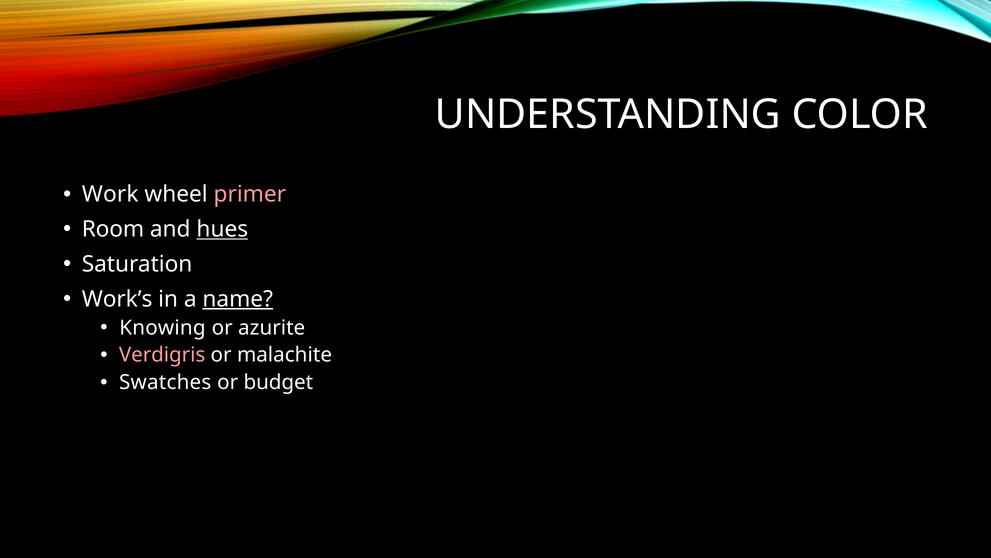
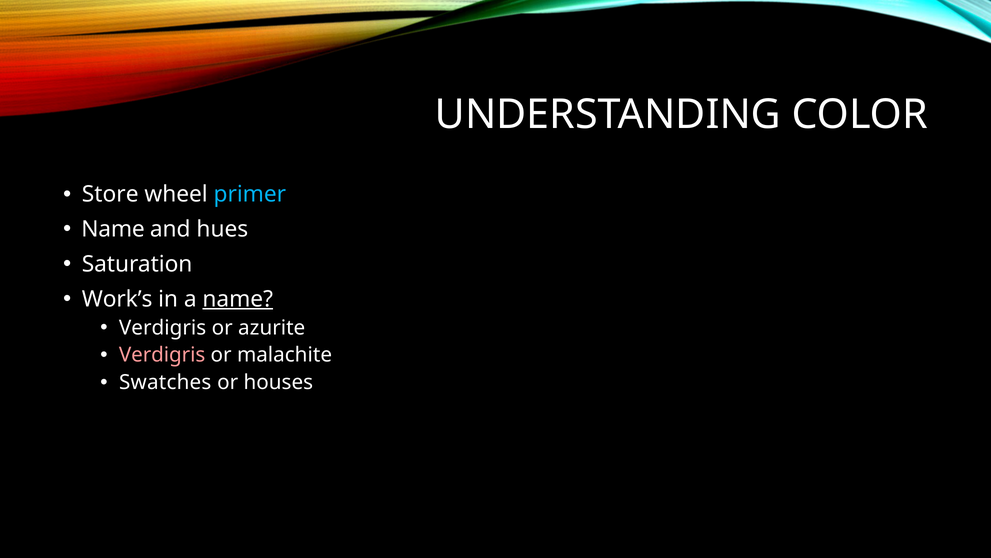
Work: Work -> Store (110, 194)
primer colour: pink -> light blue (250, 194)
Room: Room -> Name (113, 229)
hues underline: present -> none (222, 229)
Knowing: Knowing -> Verdigris (163, 327)
budget: budget -> houses (278, 382)
